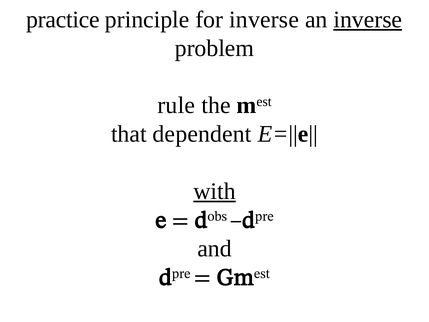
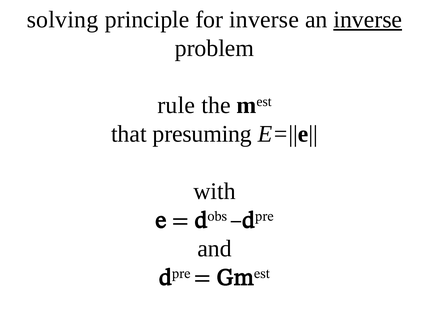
practice: practice -> solving (63, 20)
dependent: dependent -> presuming (202, 134)
with underline: present -> none (214, 191)
